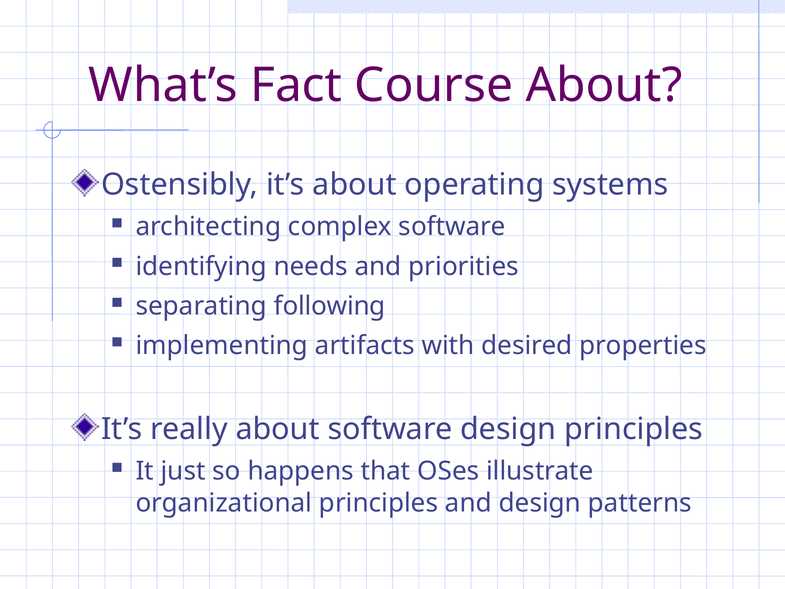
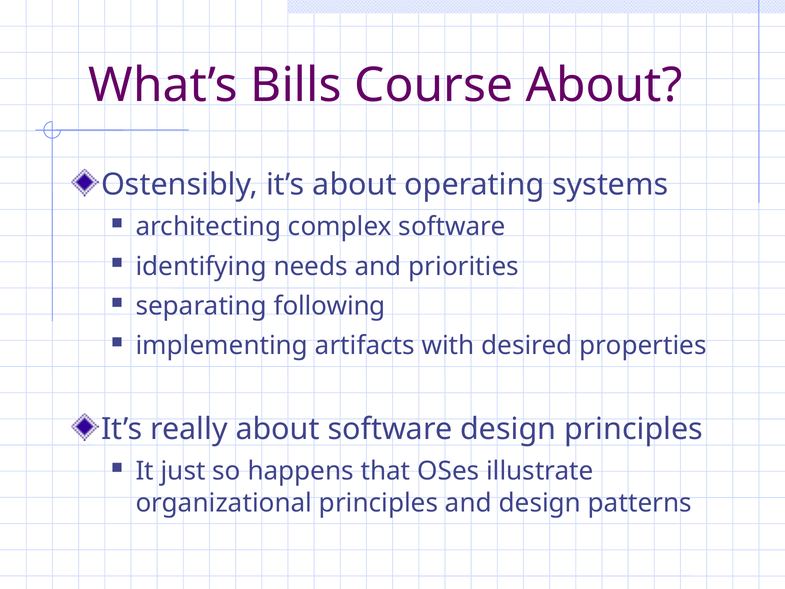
Fact: Fact -> Bills (296, 86)
